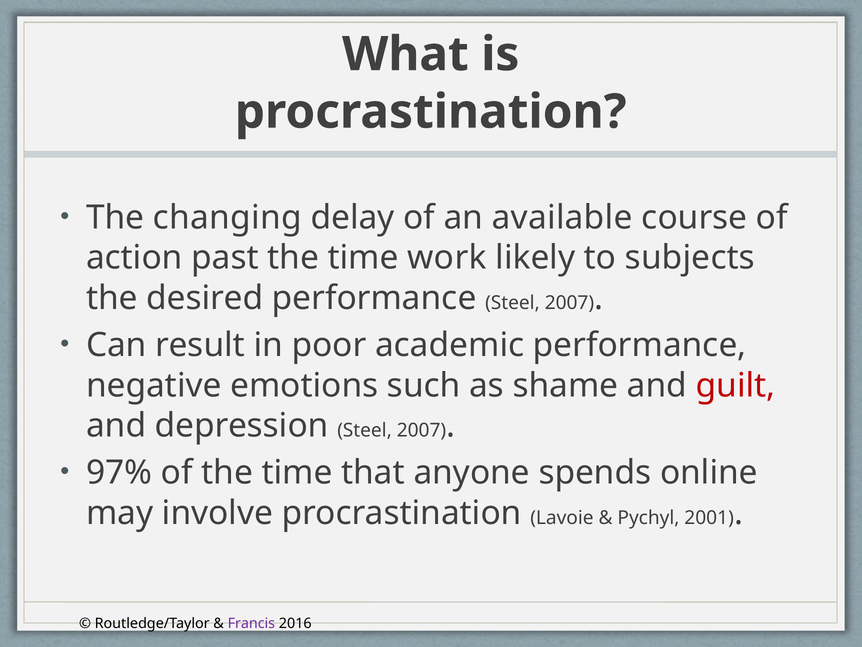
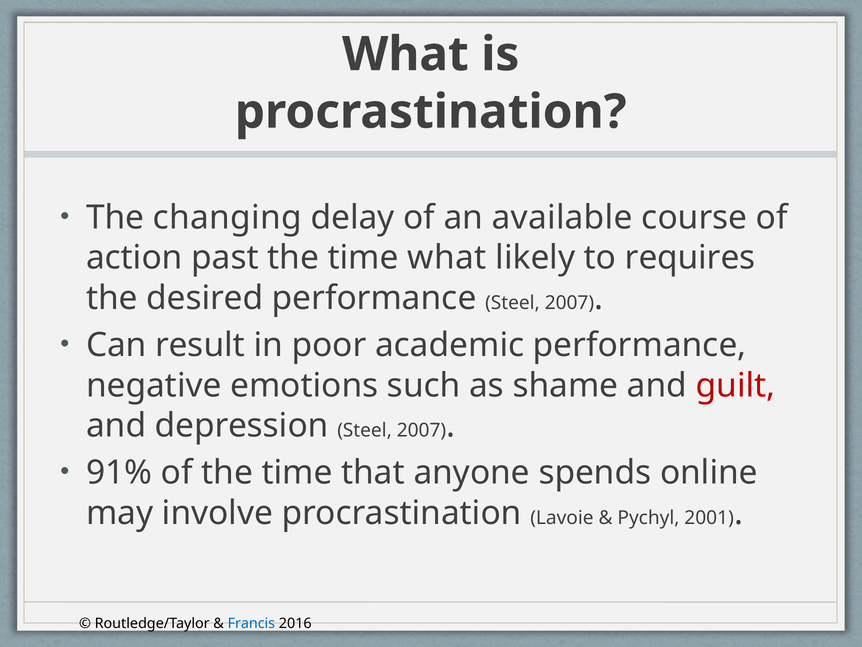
time work: work -> what (447, 258)
subjects: subjects -> requires (690, 258)
97%: 97% -> 91% (119, 472)
Francis colour: purple -> blue (251, 623)
